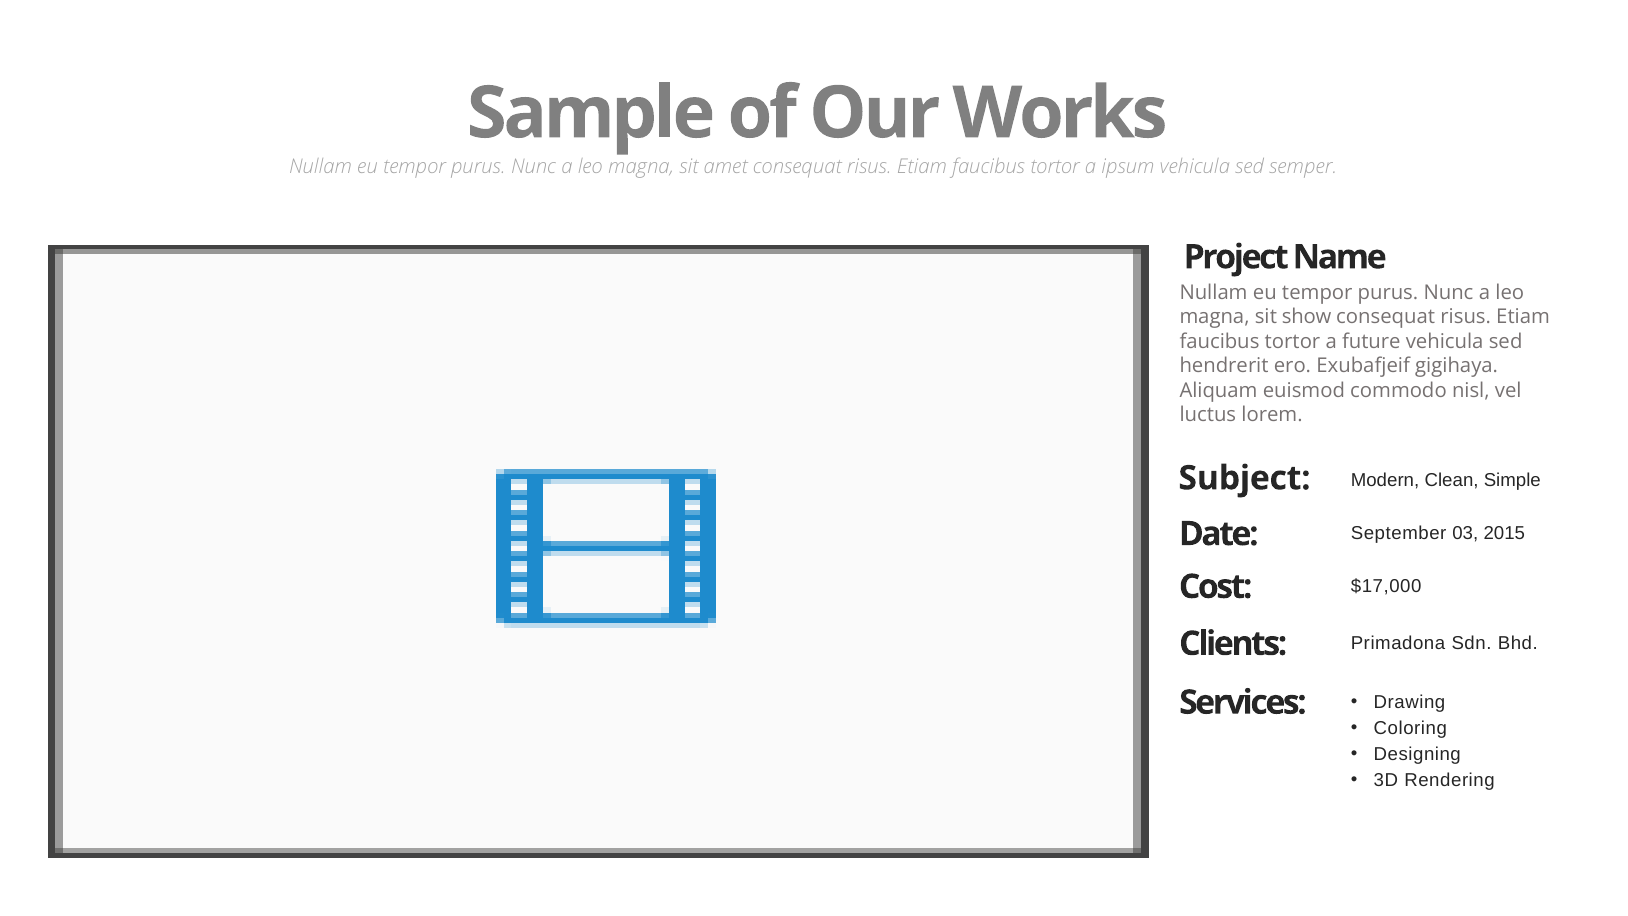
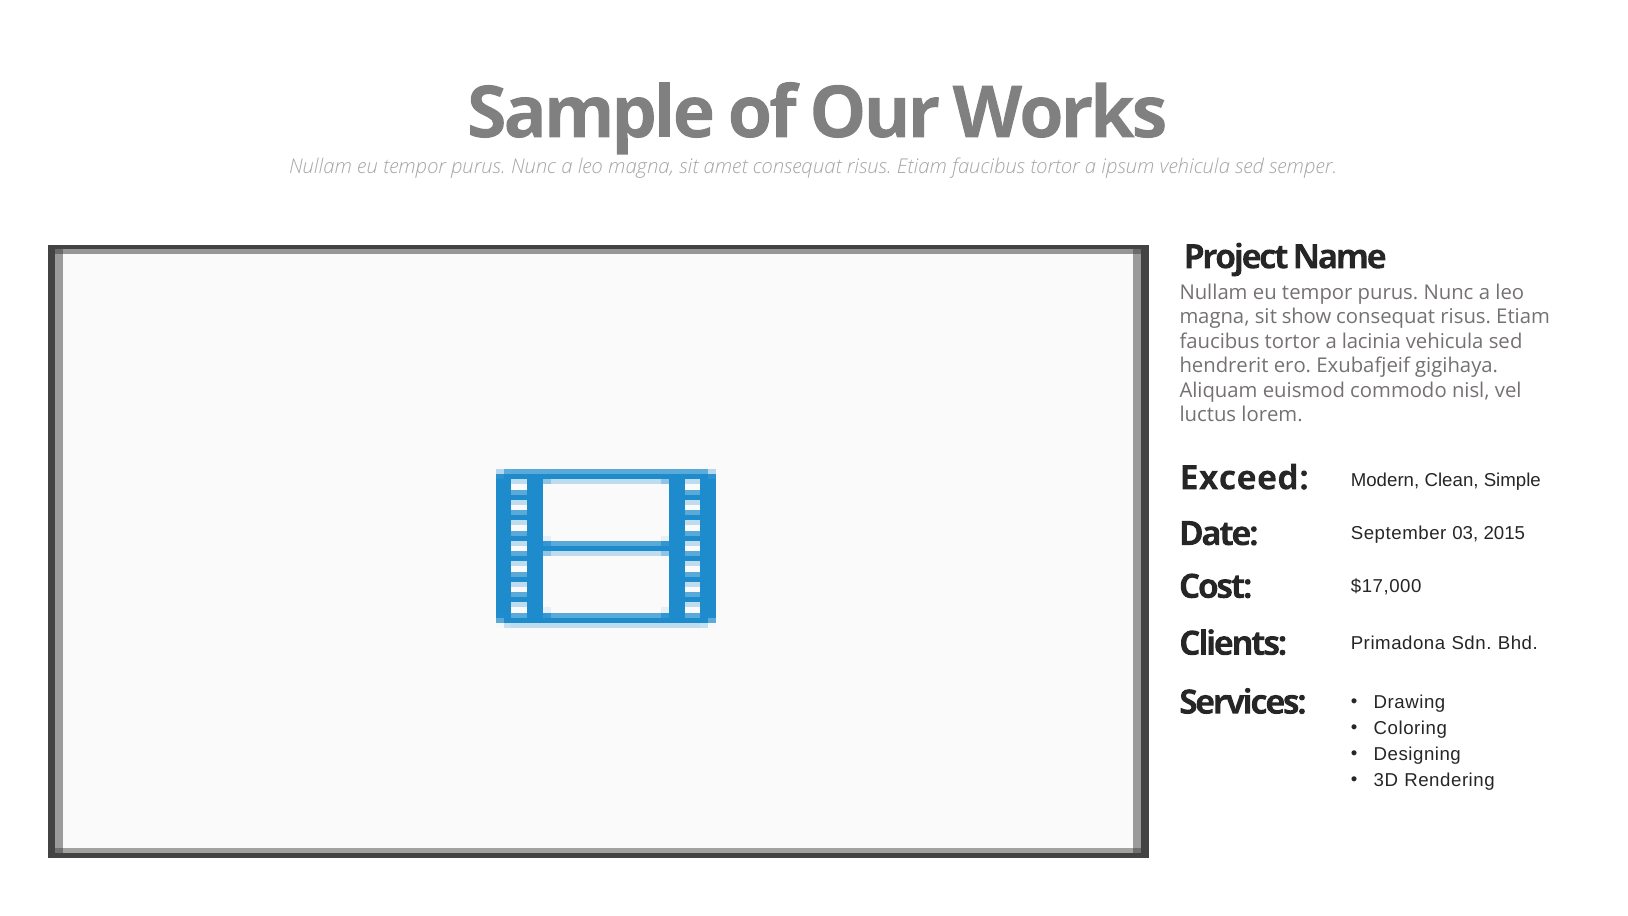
future: future -> lacinia (1371, 341)
Subject: Subject -> Exceed (1244, 478)
